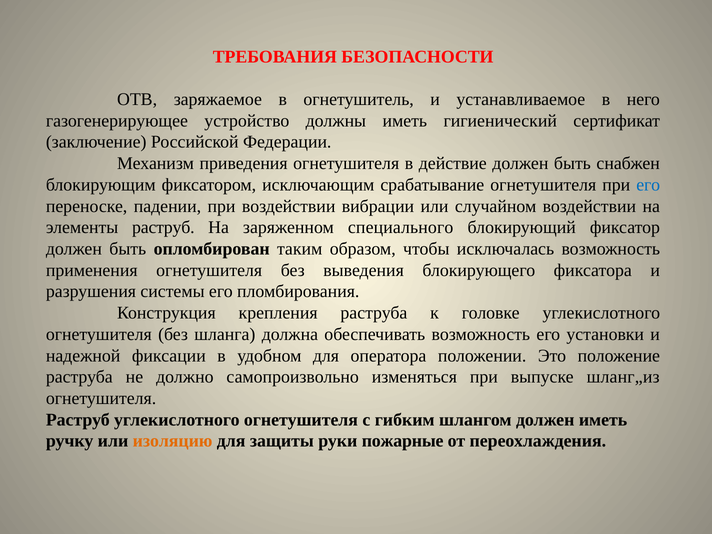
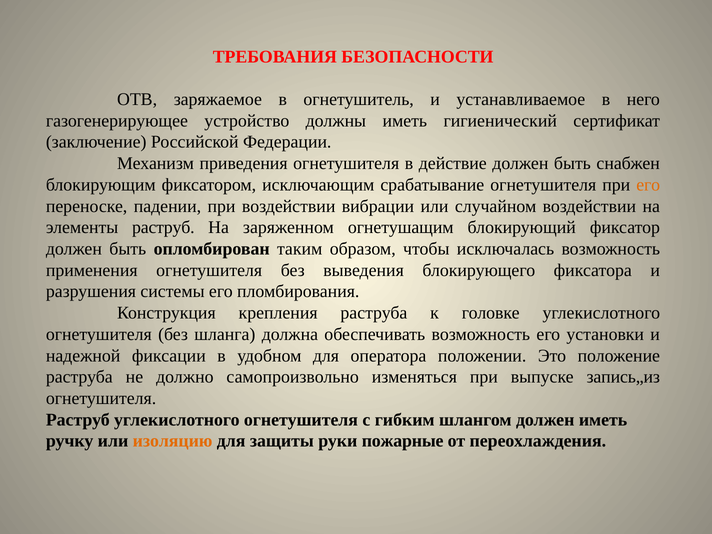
его colour: blue -> orange (648, 185)
специального: специального -> огнетушащим (401, 228)
шланг„из: шланг„из -> запись„из (623, 377)
